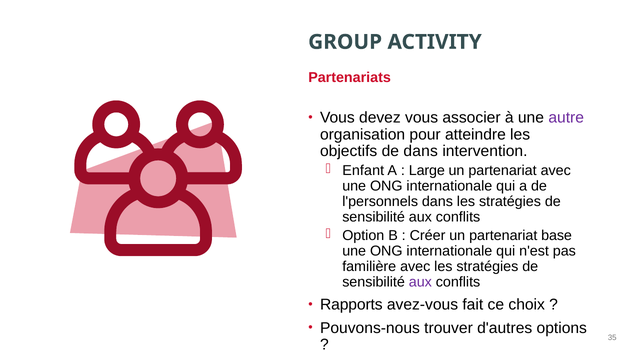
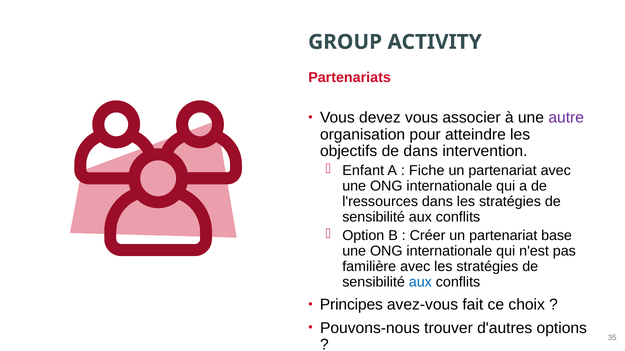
Large: Large -> Fiche (427, 171)
l'personnels: l'personnels -> l'ressources (380, 202)
aux colour: purple -> blue (420, 282)
Rapports: Rapports -> Principes (351, 305)
